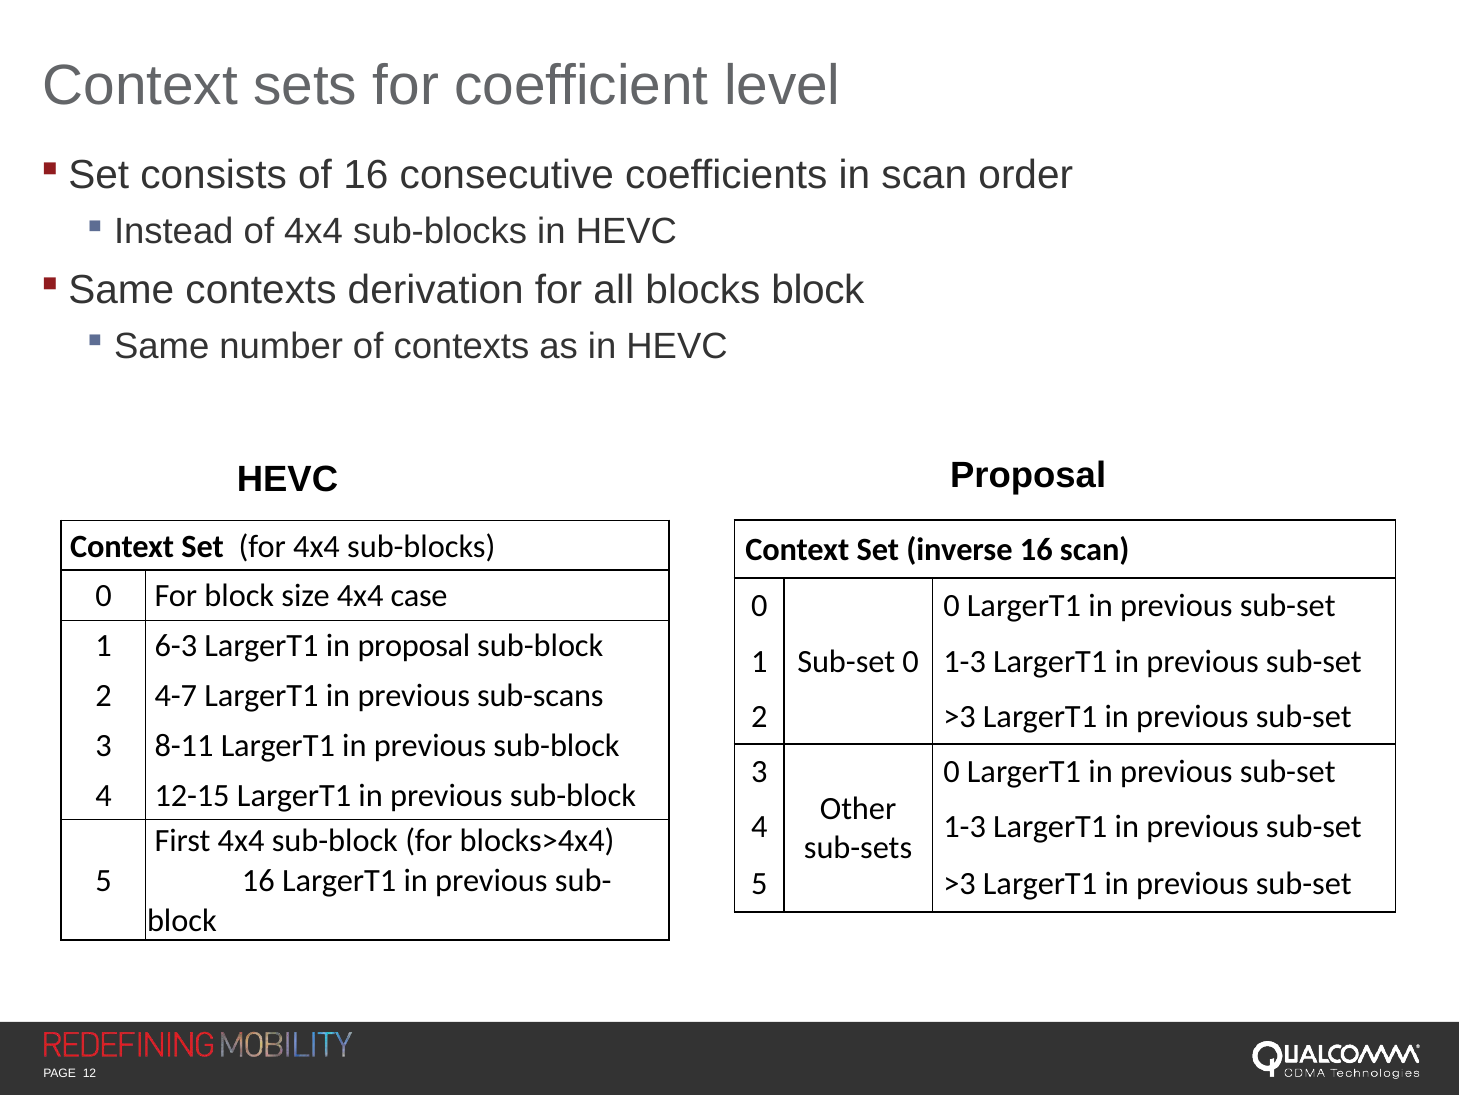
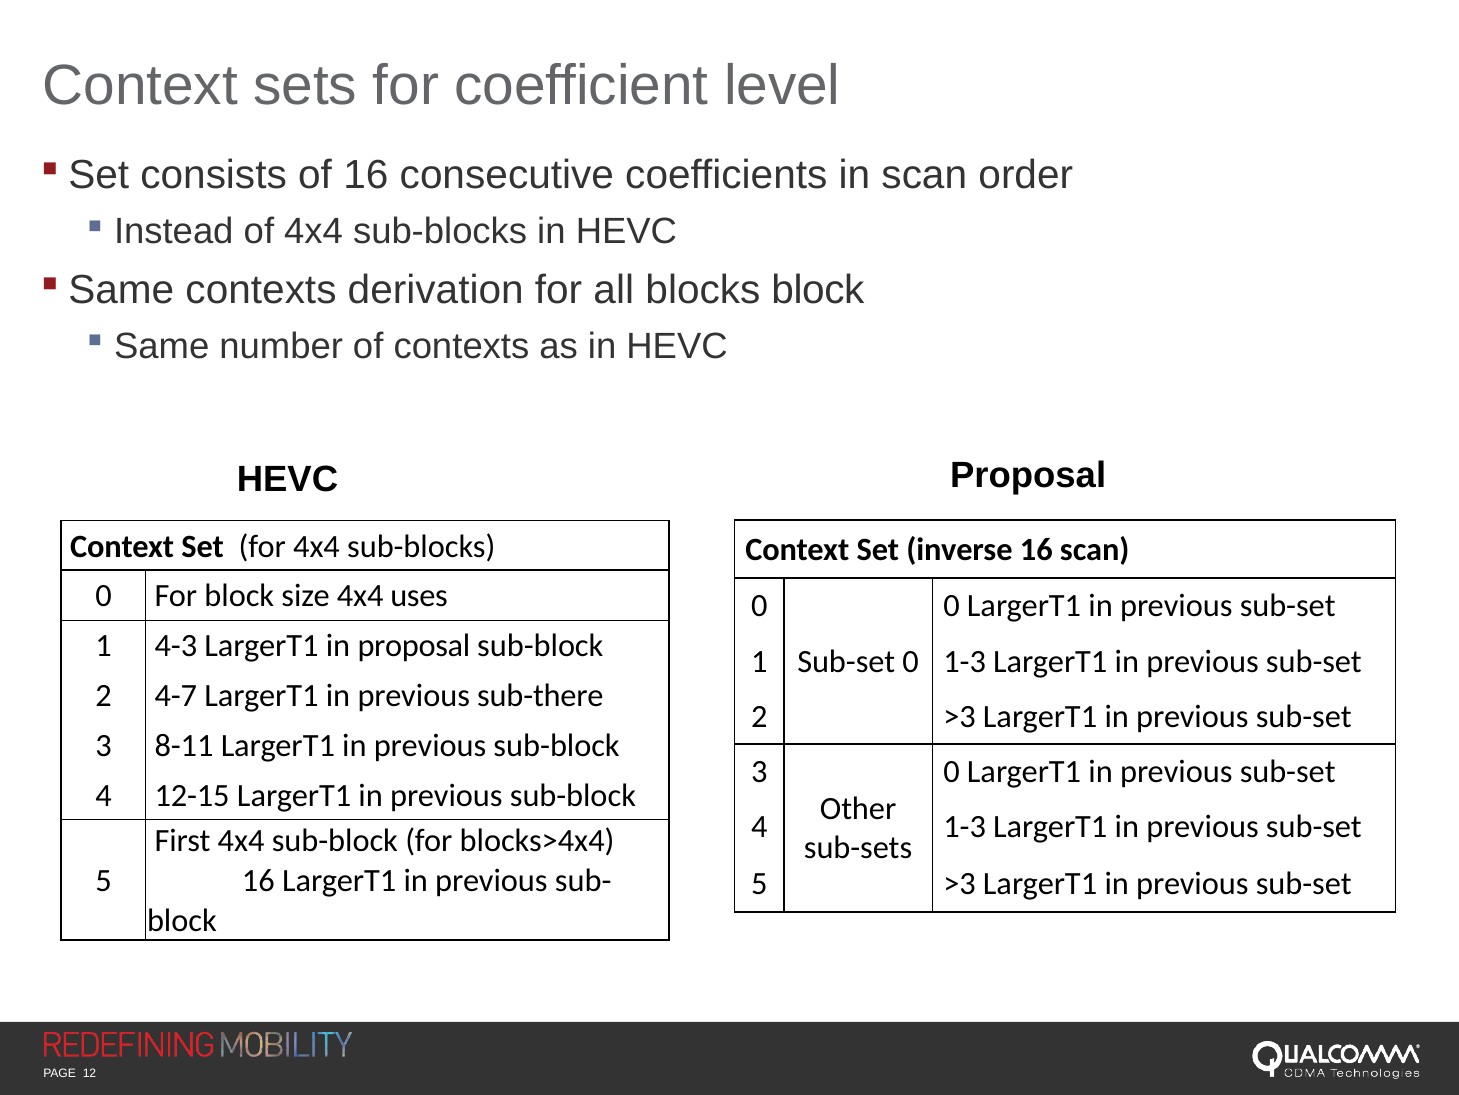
case: case -> uses (419, 596)
6-3: 6-3 -> 4-3 (176, 646)
sub-scans: sub-scans -> sub-there (540, 695)
